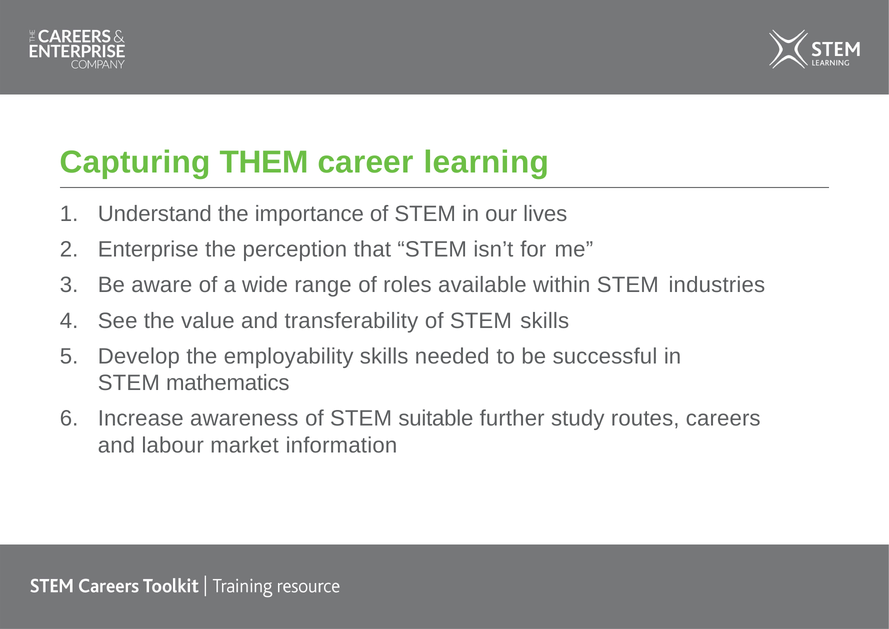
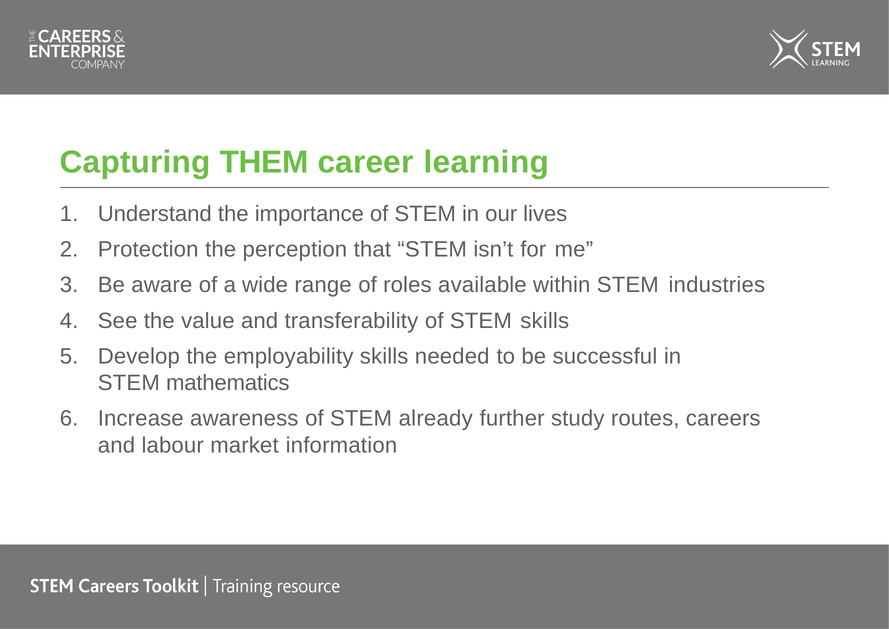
Enterprise: Enterprise -> Protection (148, 249)
suitable: suitable -> already (436, 418)
